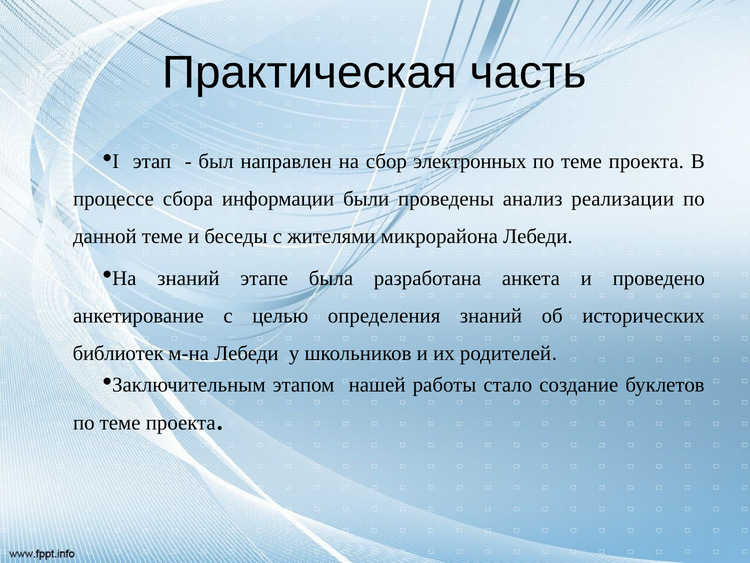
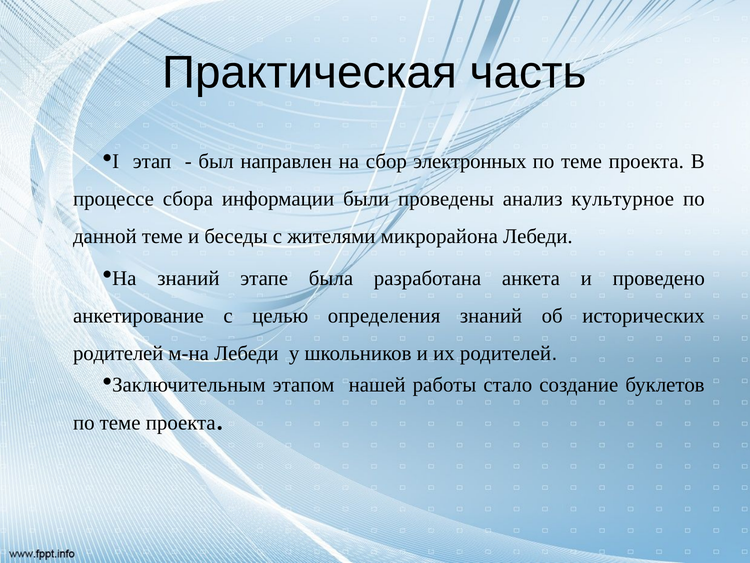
реализации: реализации -> культурное (623, 199)
библиотек: библиотек -> родителей (118, 353)
